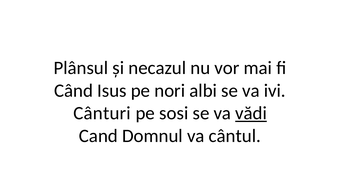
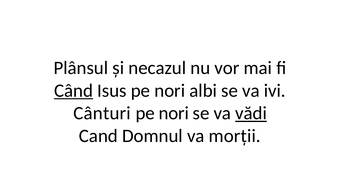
Când underline: none -> present (74, 91)
sosi: sosi -> nori (174, 113)
cântul: cântul -> morții (235, 136)
